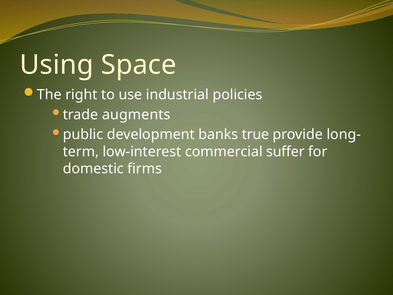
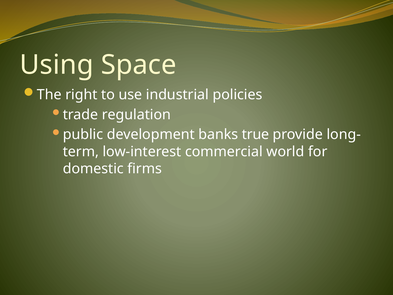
augments: augments -> regulation (136, 115)
suffer: suffer -> world (285, 152)
